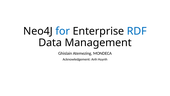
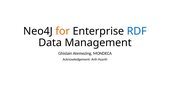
for colour: blue -> orange (63, 31)
